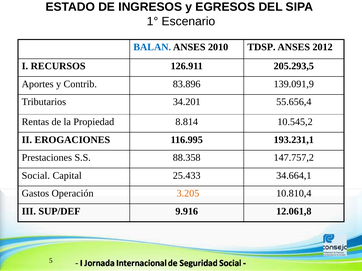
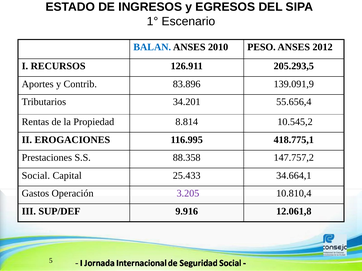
TDSP: TDSP -> PESO (261, 47)
193.231,1: 193.231,1 -> 418.775,1 (294, 140)
3.205 colour: orange -> purple (188, 194)
